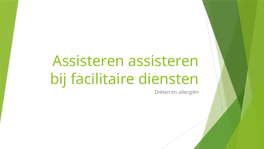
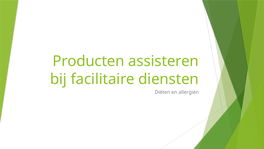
Assisteren: Assisteren -> Producten (88, 61)
